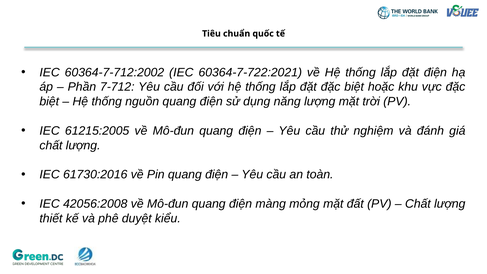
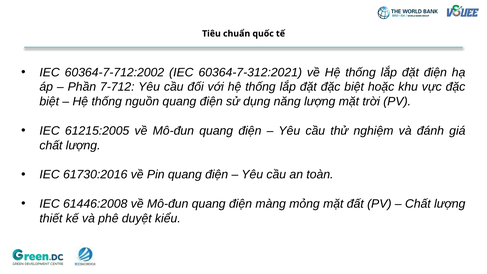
60364-7-722:2021: 60364-7-722:2021 -> 60364-7-312:2021 (250, 72)
42056:2008: 42056:2008 -> 61446:2008 (95, 204)
